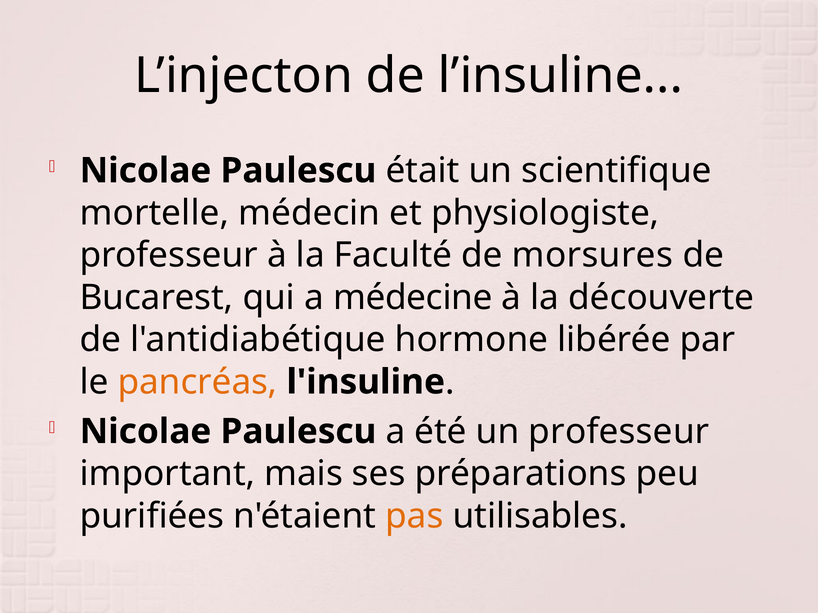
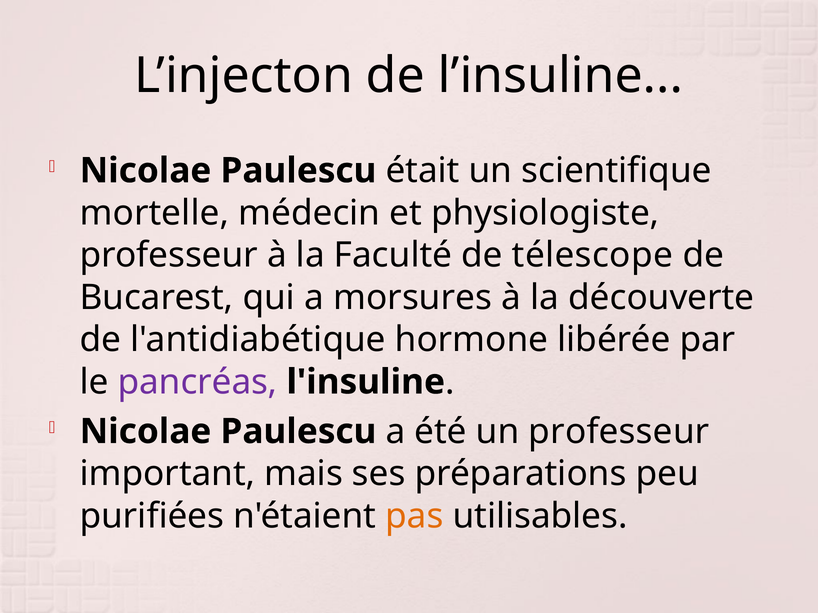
morsures: morsures -> télescope (592, 255)
médecine: médecine -> morsures (413, 298)
pancréas colour: orange -> purple (198, 382)
